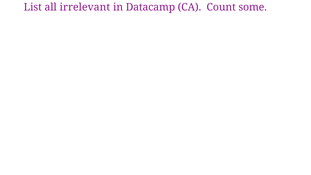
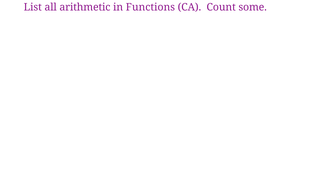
irrelevant: irrelevant -> arithmetic (85, 7)
Datacamp: Datacamp -> Functions (150, 7)
